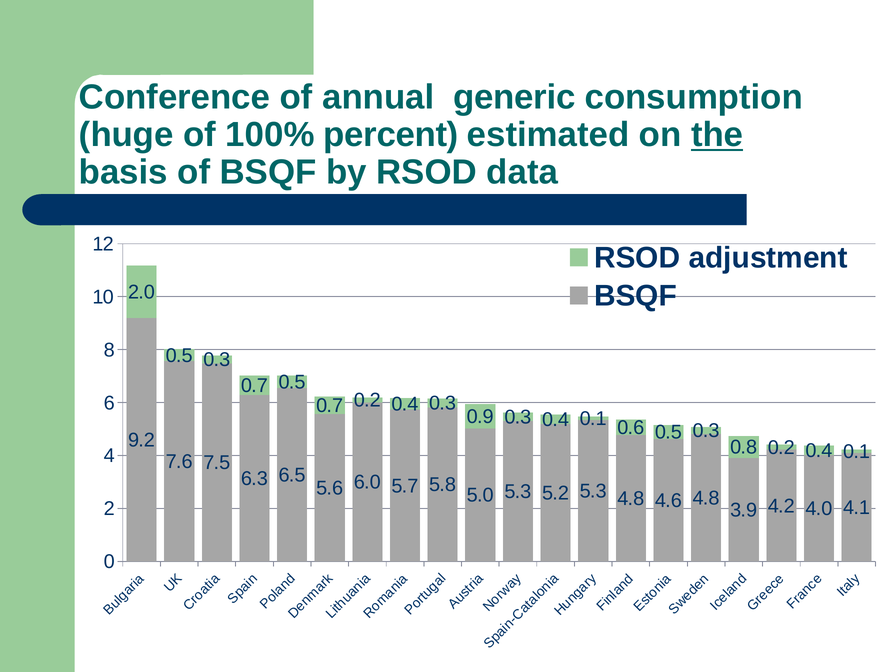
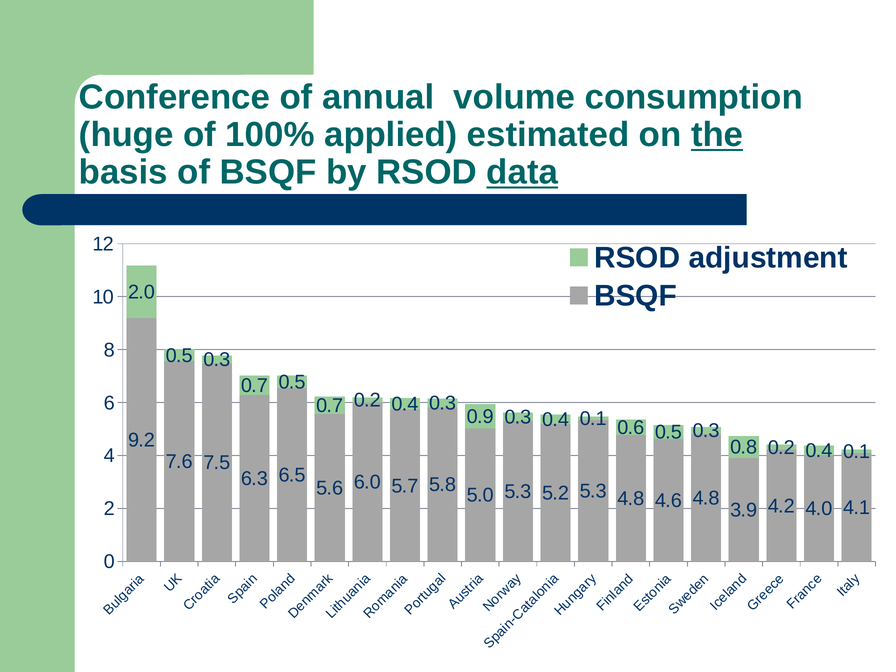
generic: generic -> volume (514, 97)
percent: percent -> applied (391, 135)
data underline: none -> present (522, 172)
